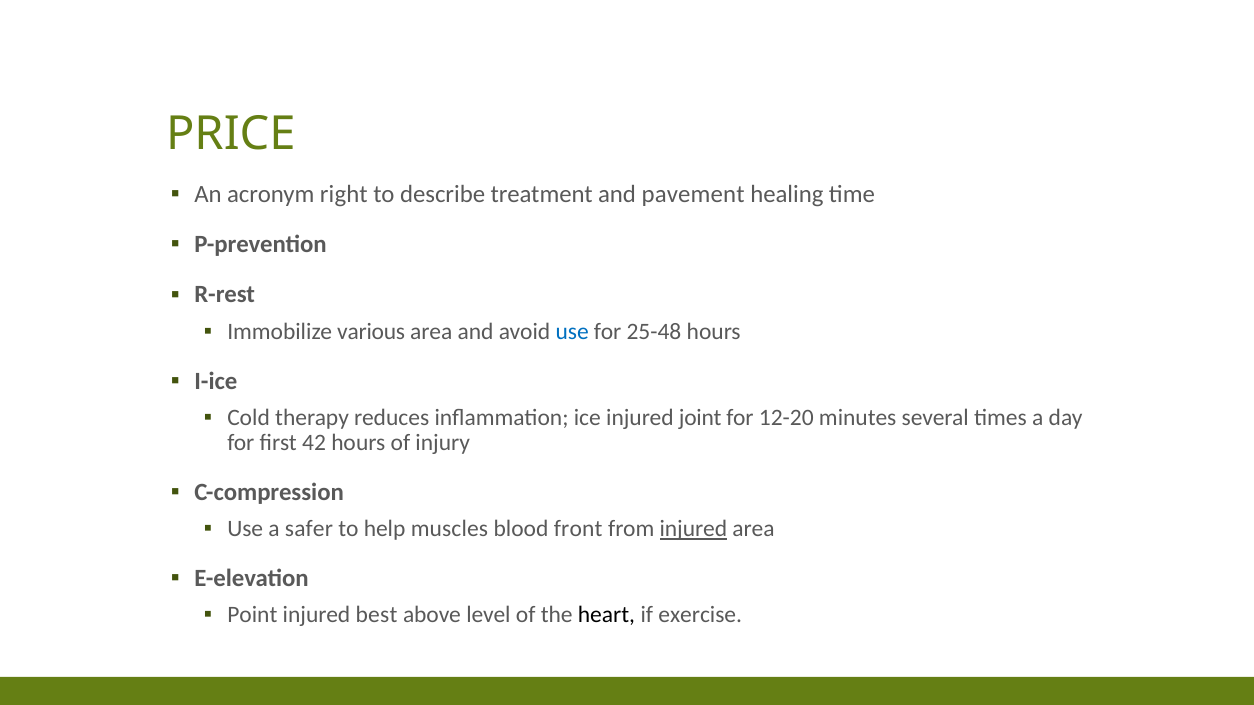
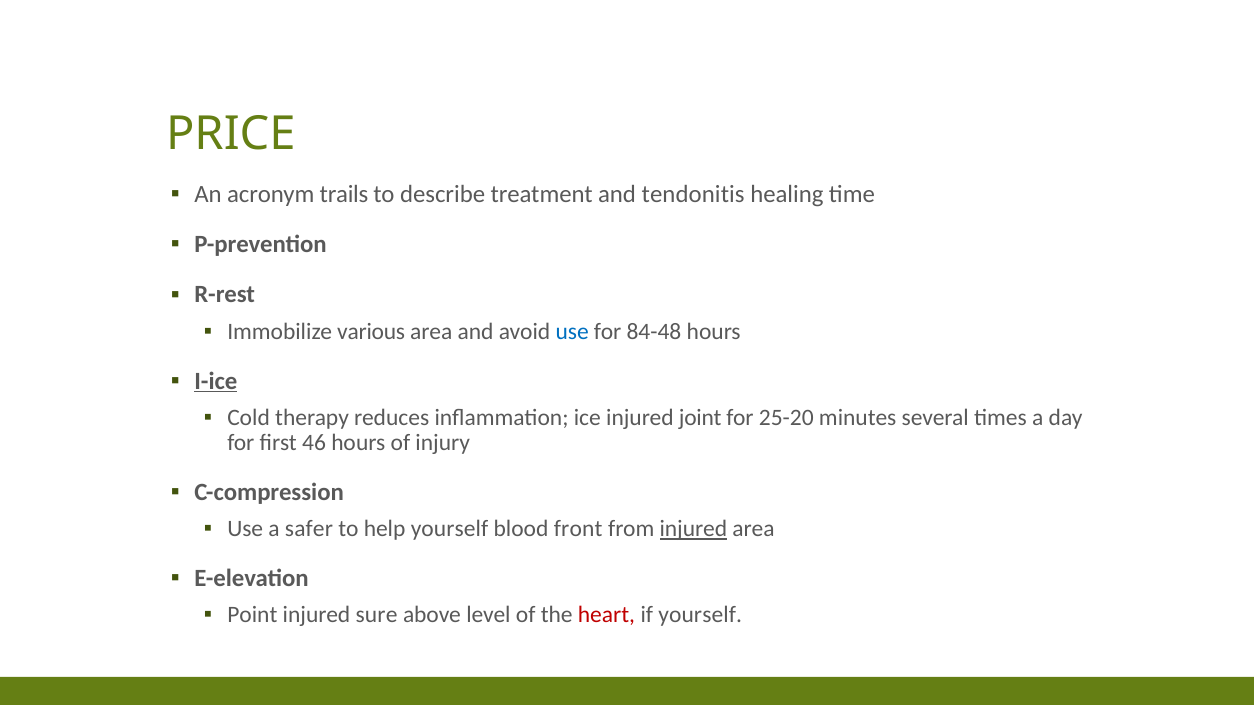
right: right -> trails (344, 194)
pavement: pavement -> tendonitis (693, 194)
25-48: 25-48 -> 84-48 (654, 332)
I-ice underline: none -> present (216, 381)
12-20: 12-20 -> 25-20 (786, 418)
42: 42 -> 46 (314, 443)
help muscles: muscles -> yourself (449, 529)
best: best -> sure (377, 615)
heart colour: black -> red (606, 615)
if exercise: exercise -> yourself (700, 615)
